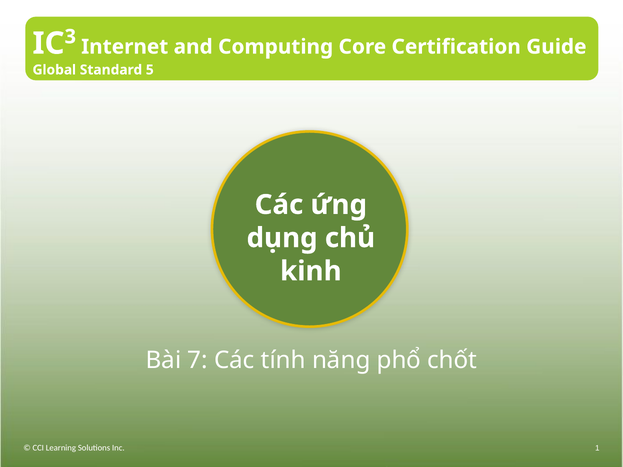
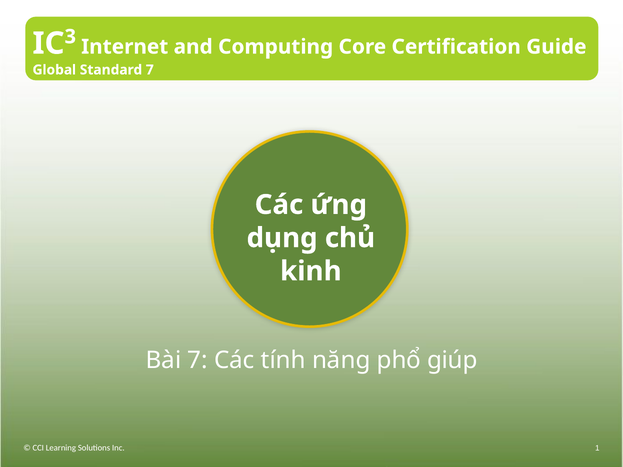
Standard 5: 5 -> 7 (150, 70)
chốt: chốt -> giúp (452, 361)
